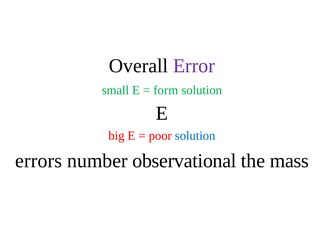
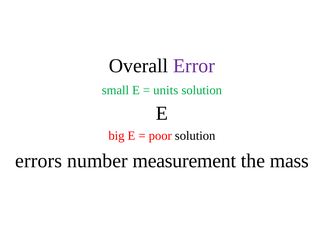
form: form -> units (166, 90)
solution colour: blue -> black (195, 136)
observational: observational -> measurement (184, 161)
